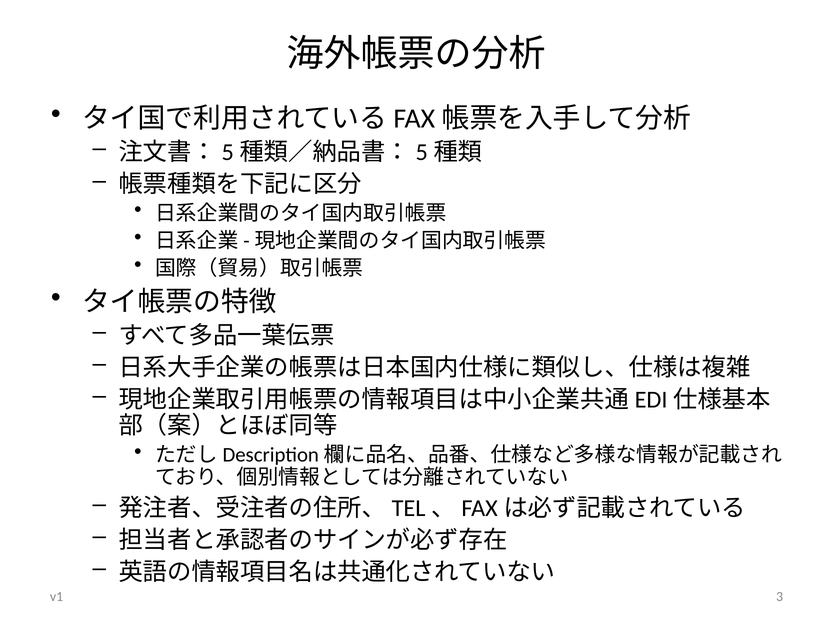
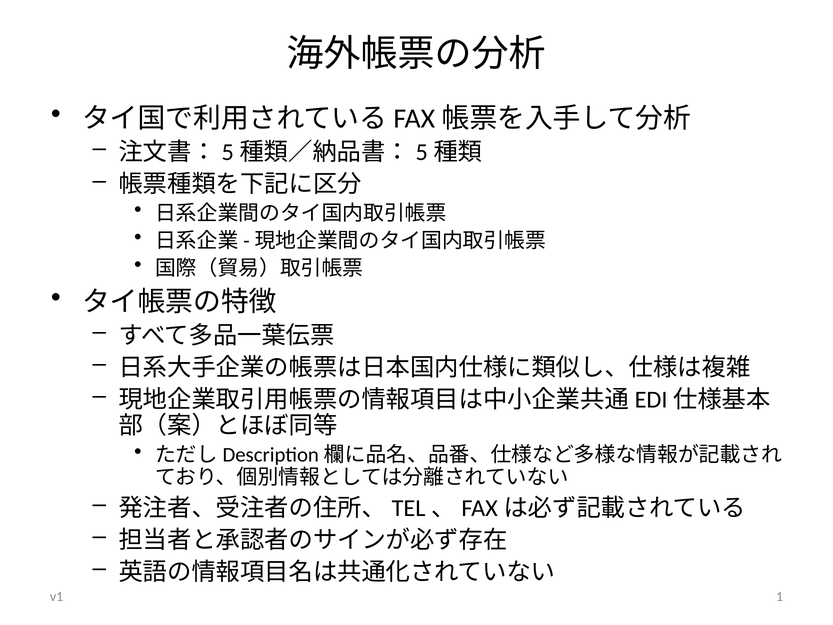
3: 3 -> 1 (780, 596)
